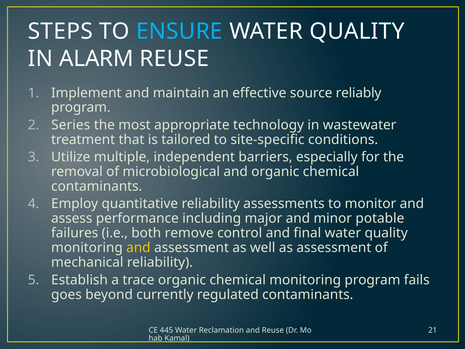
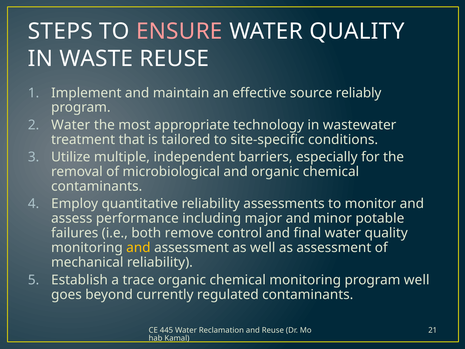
ENSURE colour: light blue -> pink (179, 31)
ALARM: ALARM -> WASTE (96, 59)
Series: Series -> Water (71, 125)
program fails: fails -> well (417, 280)
